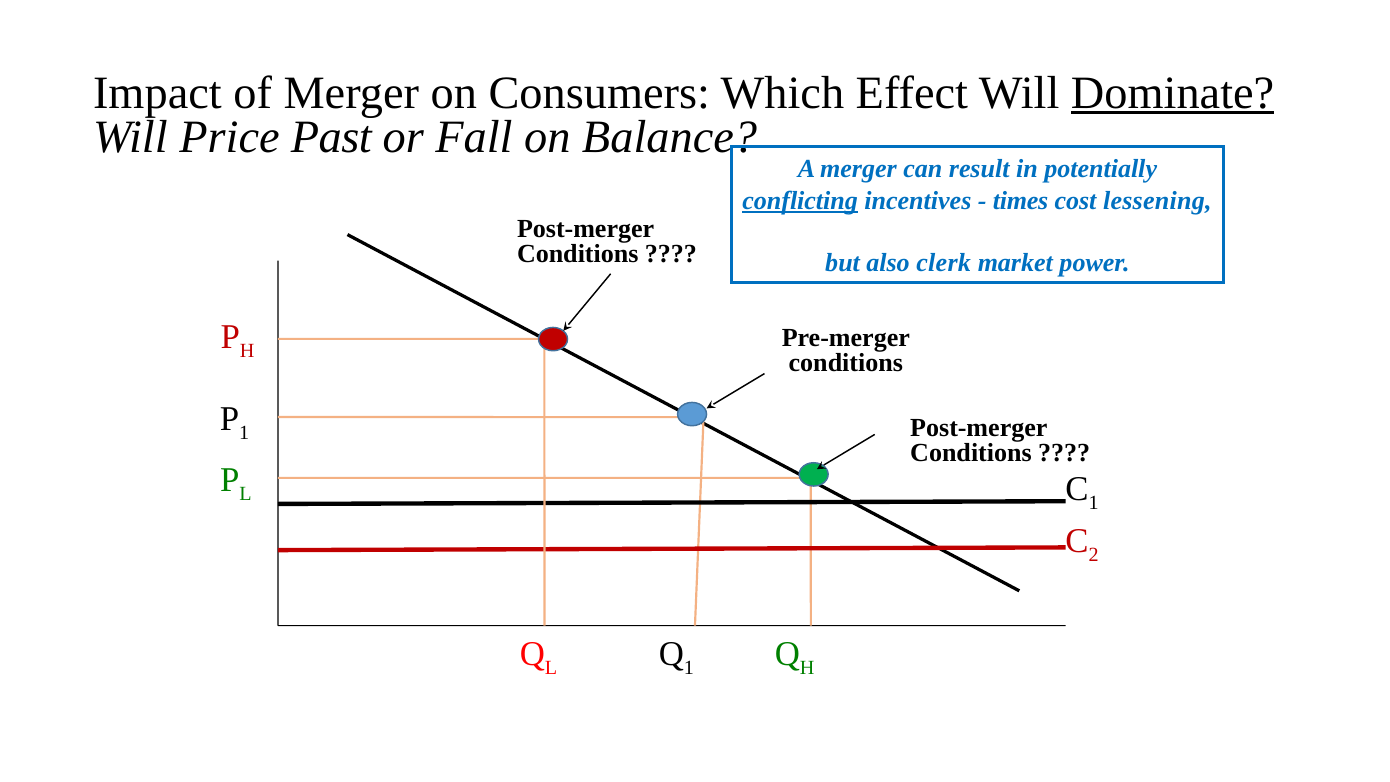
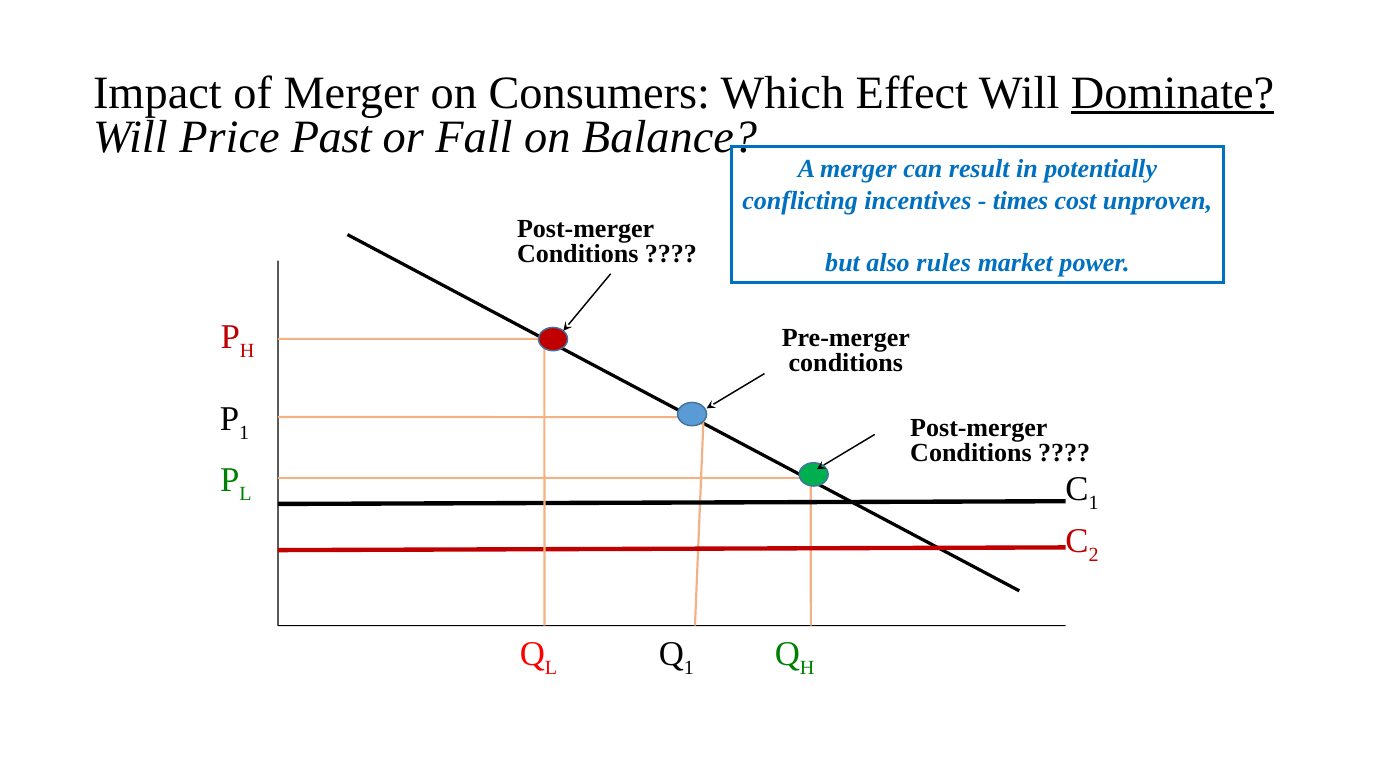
conflicting underline: present -> none (800, 201)
lessening: lessening -> unproven (1158, 201)
clerk: clerk -> rules (944, 263)
